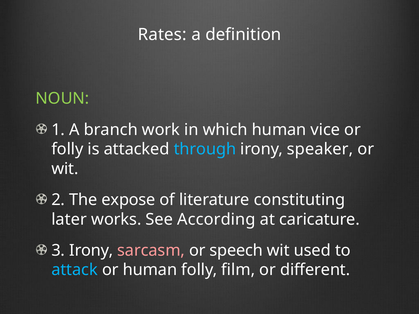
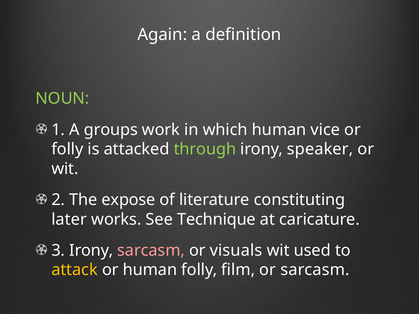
Rates: Rates -> Again (162, 35)
branch: branch -> groups (111, 130)
through colour: light blue -> light green (205, 149)
According: According -> Technique (216, 219)
speech: speech -> visuals (236, 251)
attack colour: light blue -> yellow (75, 270)
or different: different -> sarcasm (315, 270)
